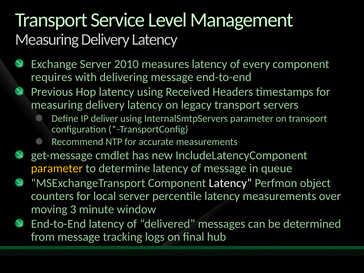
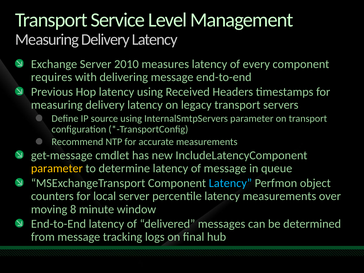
deliver: deliver -> source (104, 118)
Latency colour: white -> light blue (230, 183)
3: 3 -> 8 (73, 209)
